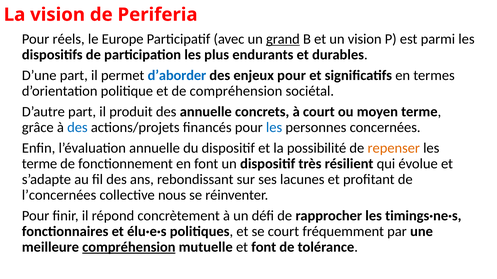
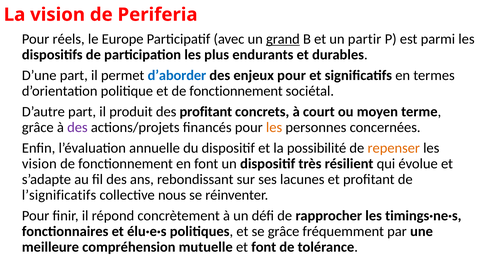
un vision: vision -> partir (365, 39)
et de compréhension: compréhension -> fonctionnement (236, 91)
des annuelle: annuelle -> profitant (206, 112)
des colour: blue -> purple (77, 128)
les colour: blue -> orange (274, 128)
terme: terme -> vision (39, 164)
l’concernées: l’concernées -> l’significatifs (59, 195)
se court: court -> grâce (284, 232)
compréhension underline: present -> none (129, 247)
